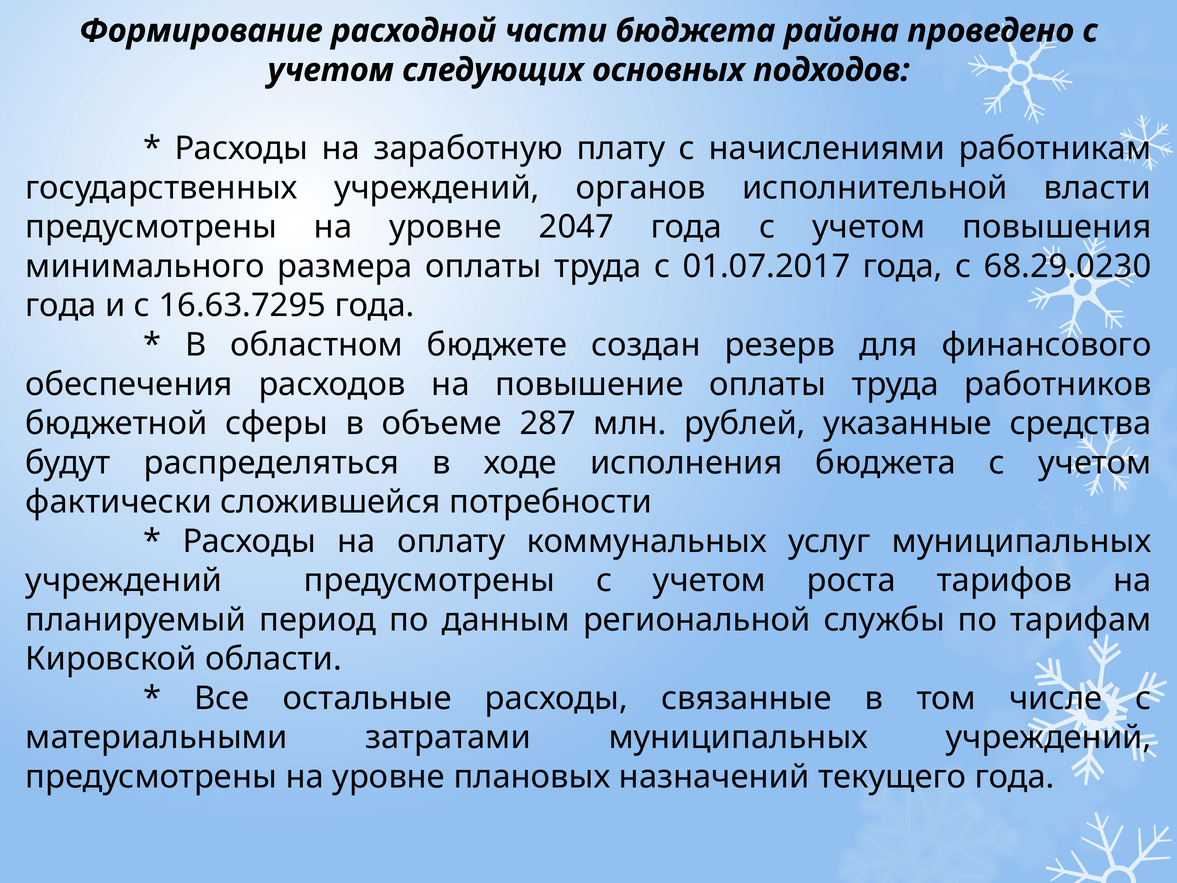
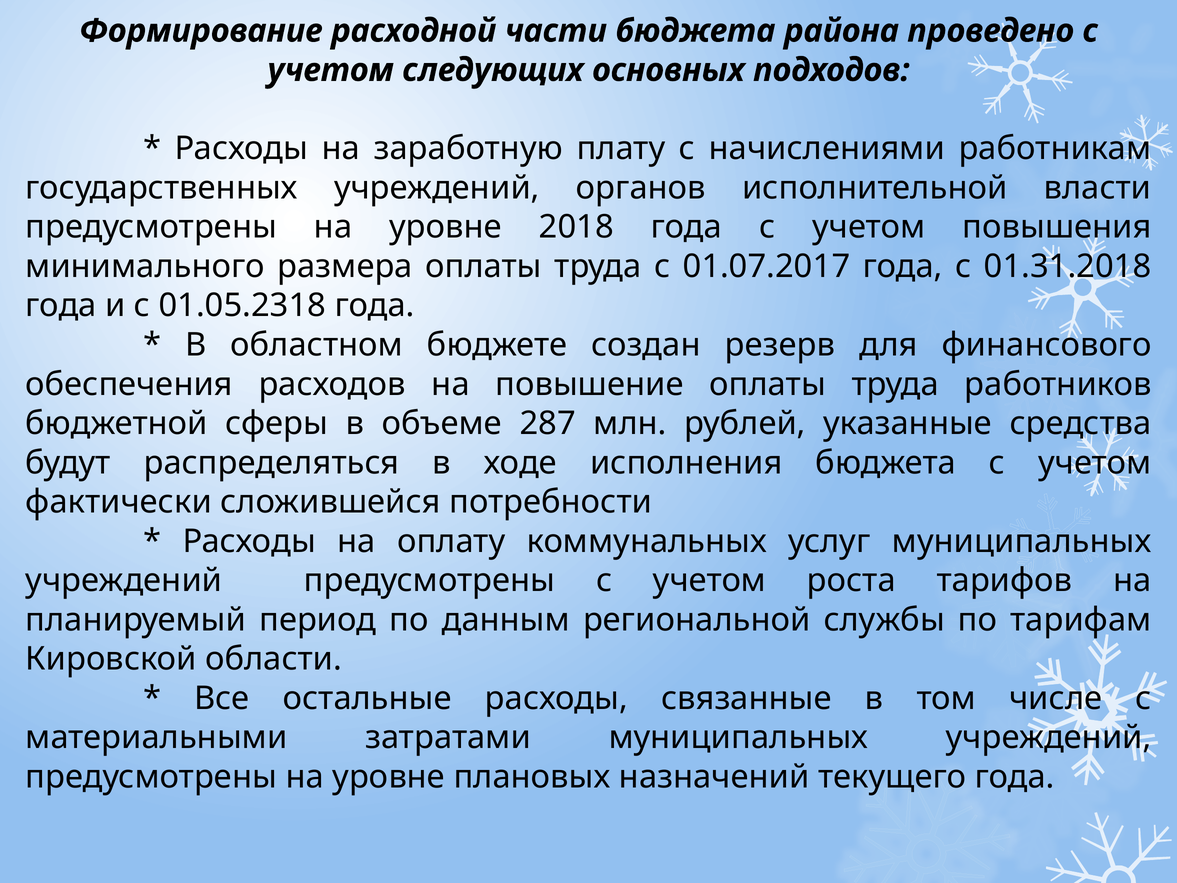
2047: 2047 -> 2018 (576, 227)
68.29.0230: 68.29.0230 -> 01.31.2018 (1068, 266)
16.63.7295: 16.63.7295 -> 01.05.2318 (242, 306)
